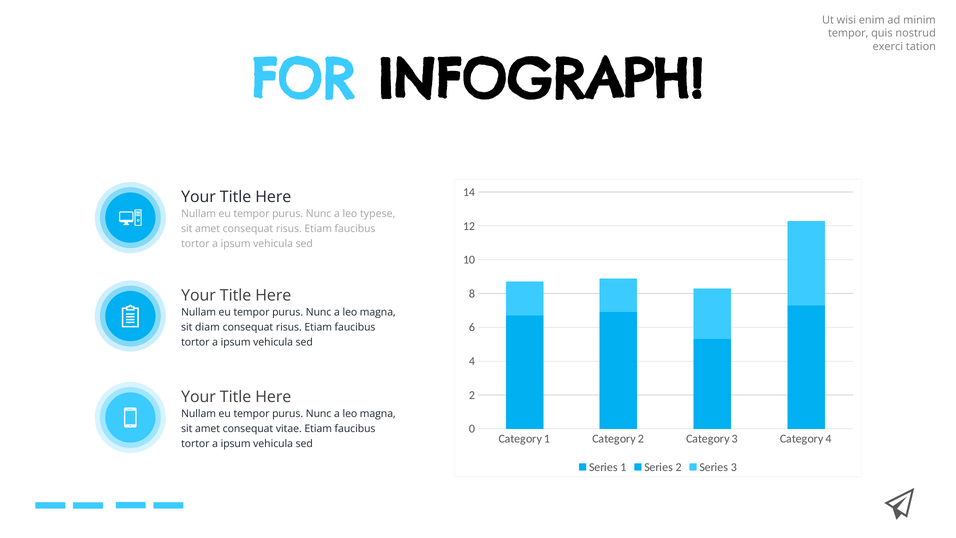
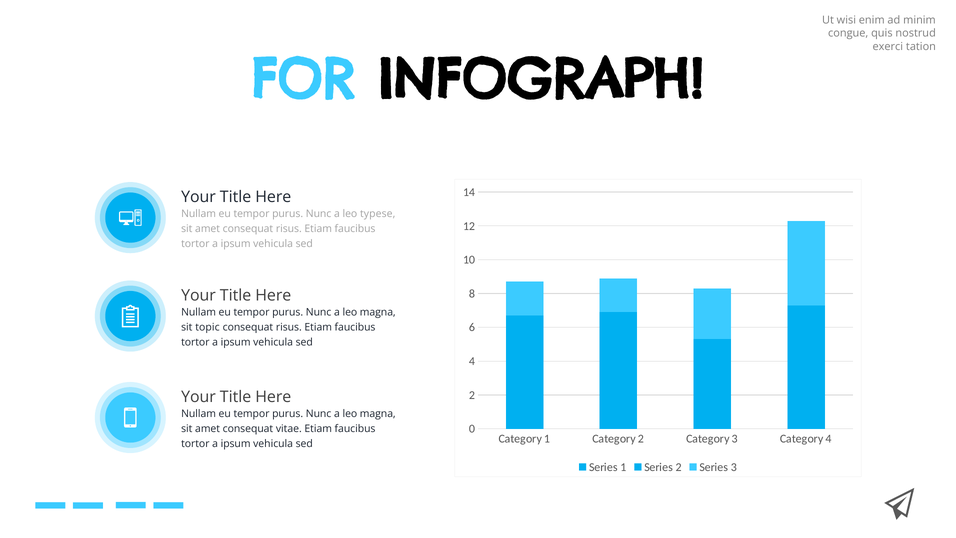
tempor: tempor -> congue (848, 33)
diam: diam -> topic (207, 327)
